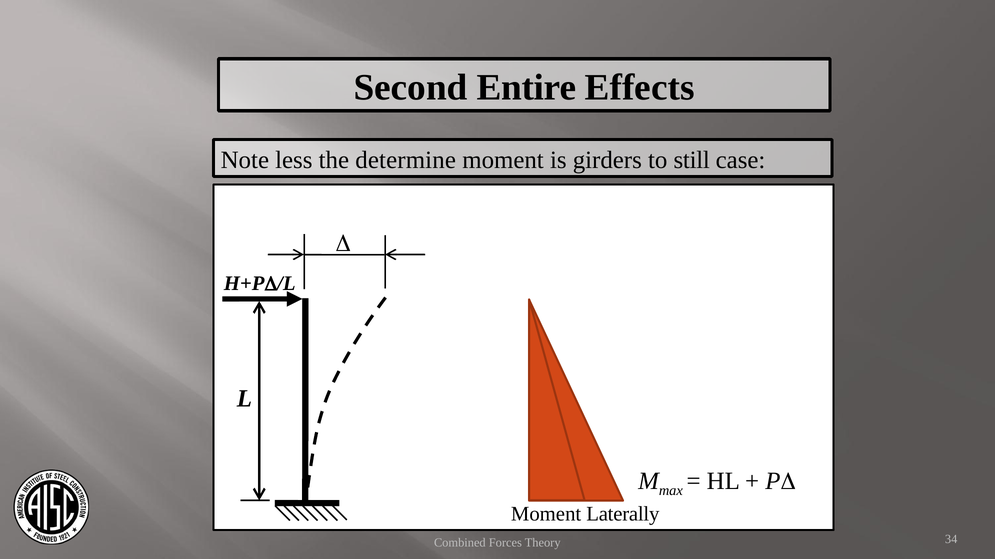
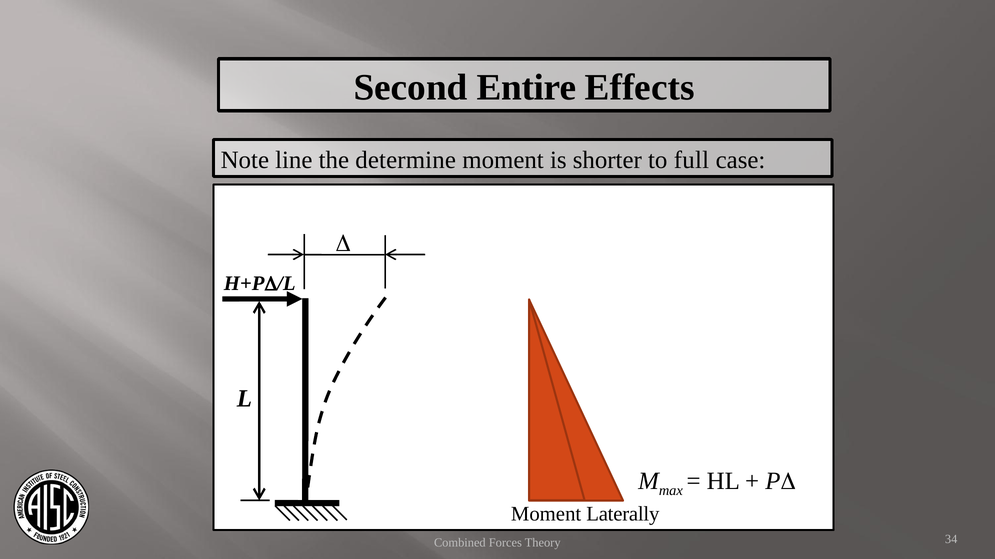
less: less -> line (294, 160)
girders: girders -> shorter (607, 160)
still: still -> full (691, 160)
